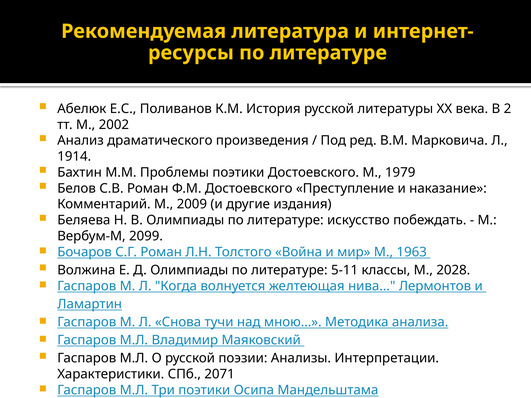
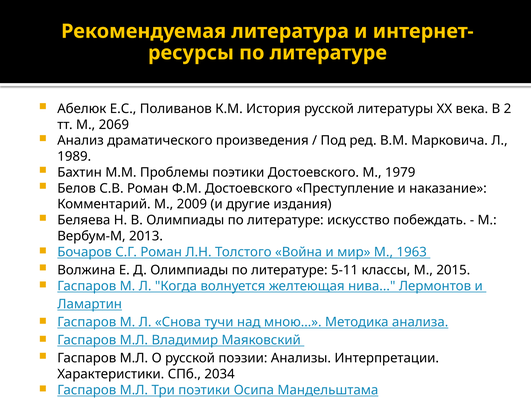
2002: 2002 -> 2069 (114, 125)
1914: 1914 -> 1989 (74, 157)
2099: 2099 -> 2013 (146, 236)
2028: 2028 -> 2015 (453, 270)
2071: 2071 -> 2034 (220, 374)
